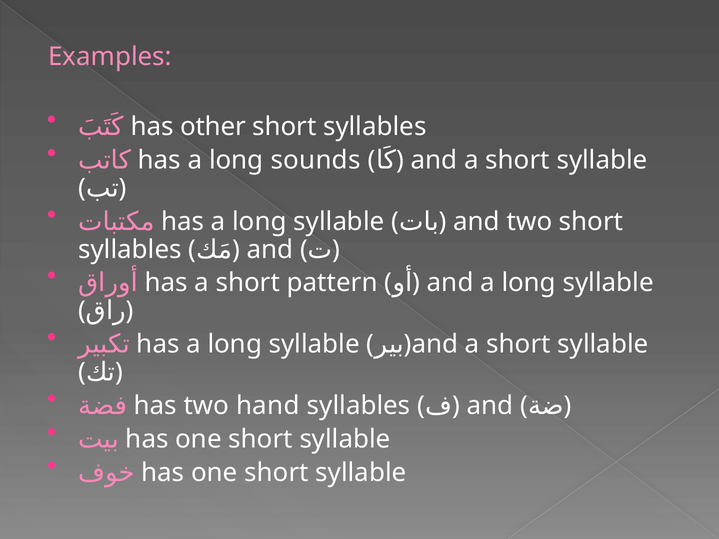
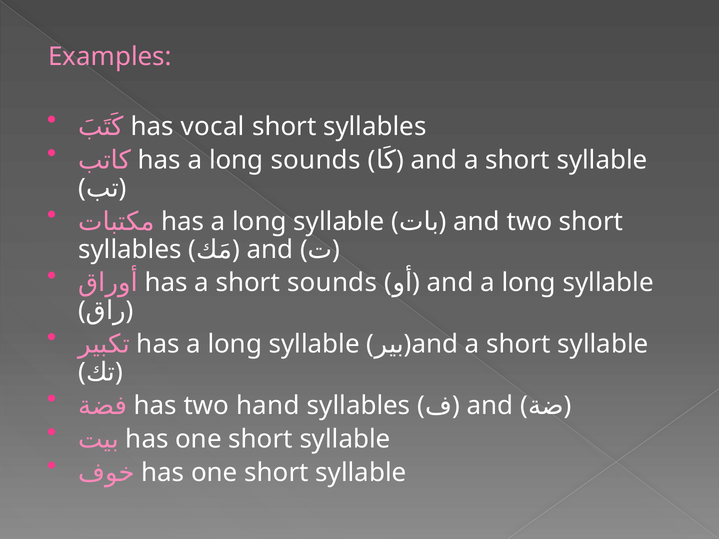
other: other -> vocal (213, 127)
short pattern: pattern -> sounds (332, 283)
